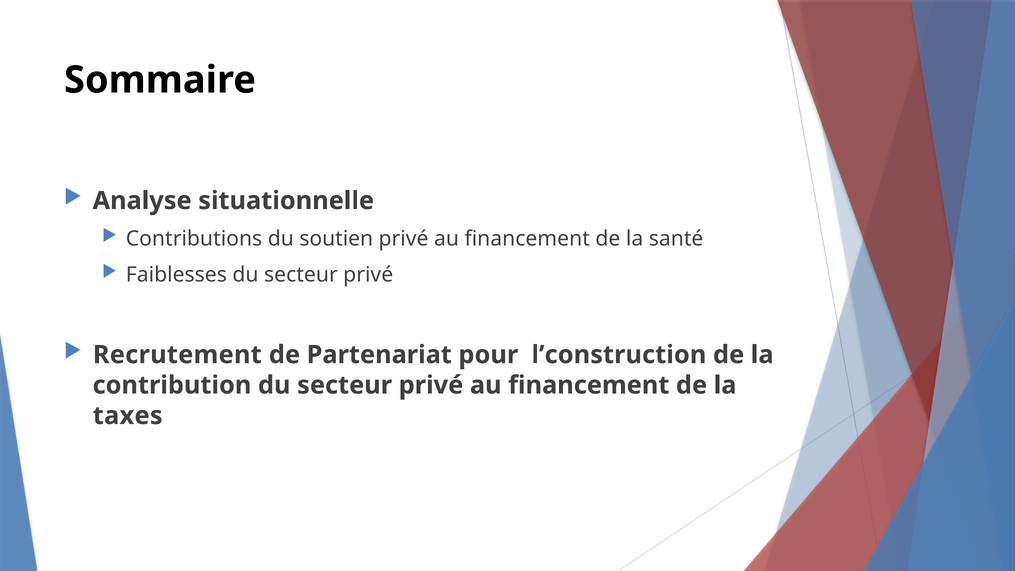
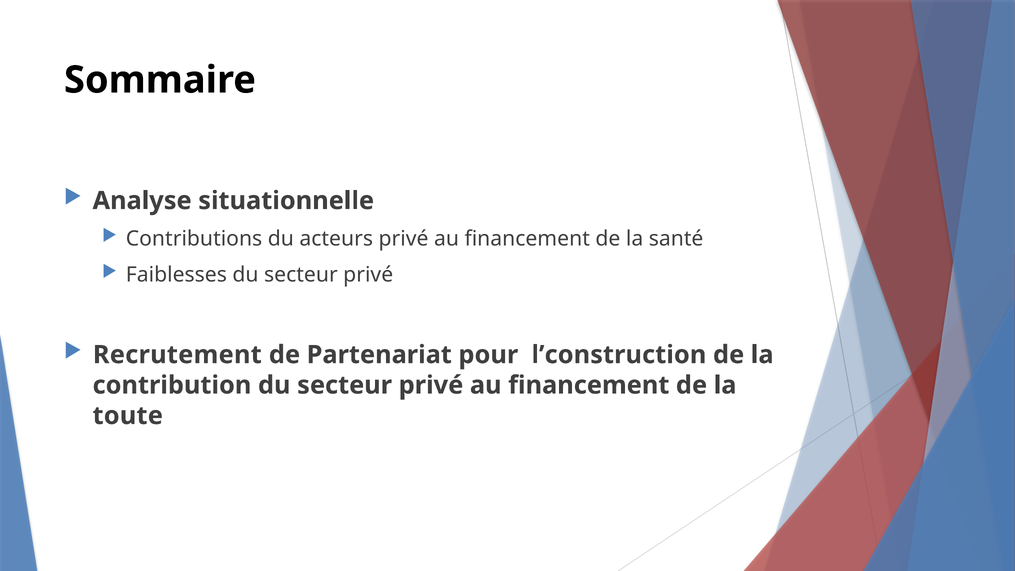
soutien: soutien -> acteurs (336, 239)
taxes: taxes -> toute (128, 416)
